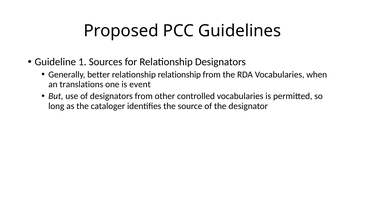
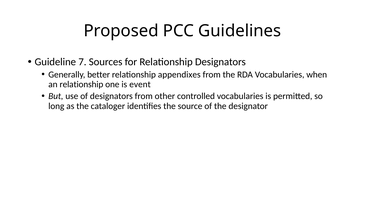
1: 1 -> 7 (82, 62)
relationship relationship: relationship -> appendixes (179, 74)
an translations: translations -> relationship (81, 84)
